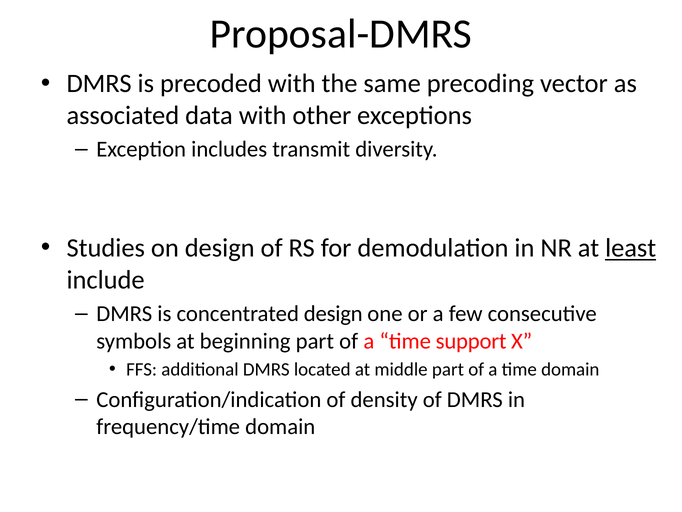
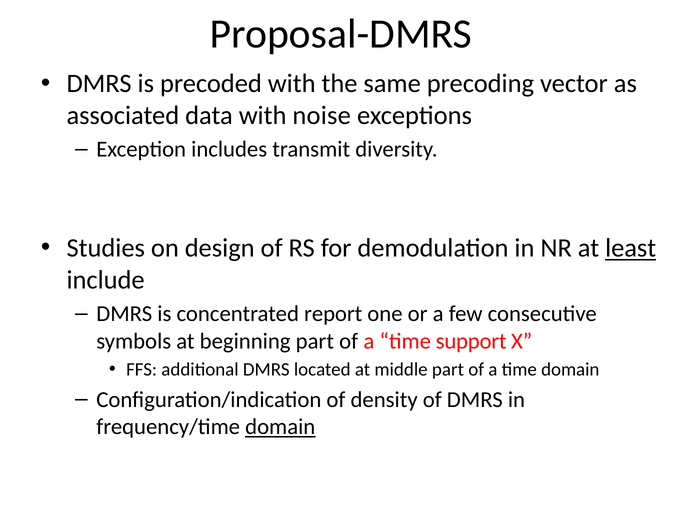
other: other -> noise (322, 115)
concentrated design: design -> report (333, 314)
domain underline: none -> present (280, 426)
